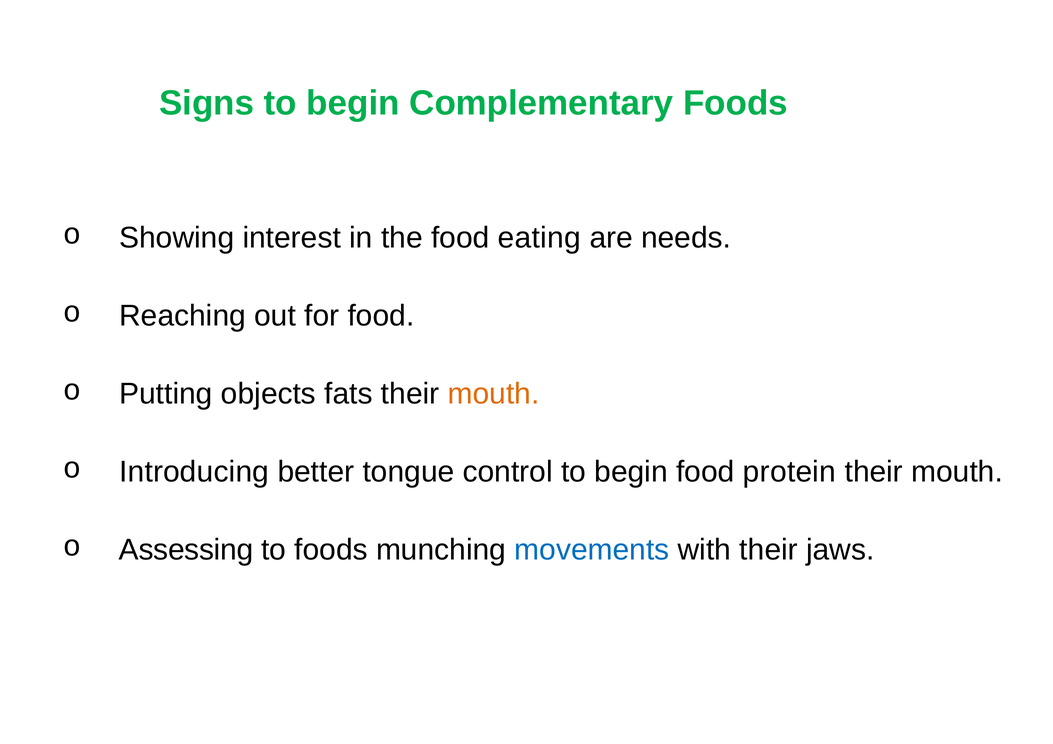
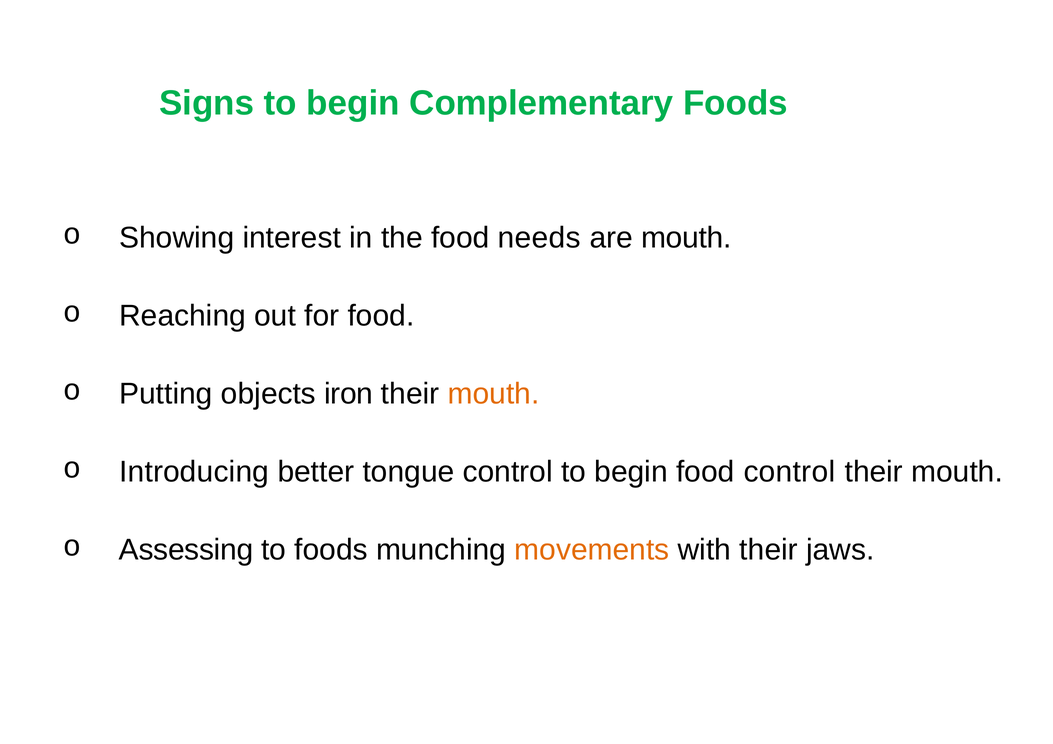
eating: eating -> needs (539, 238)
are needs: needs -> mouth (686, 238)
fats: fats -> iron (349, 394)
food protein: protein -> control (789, 472)
movements colour: blue -> orange (592, 550)
